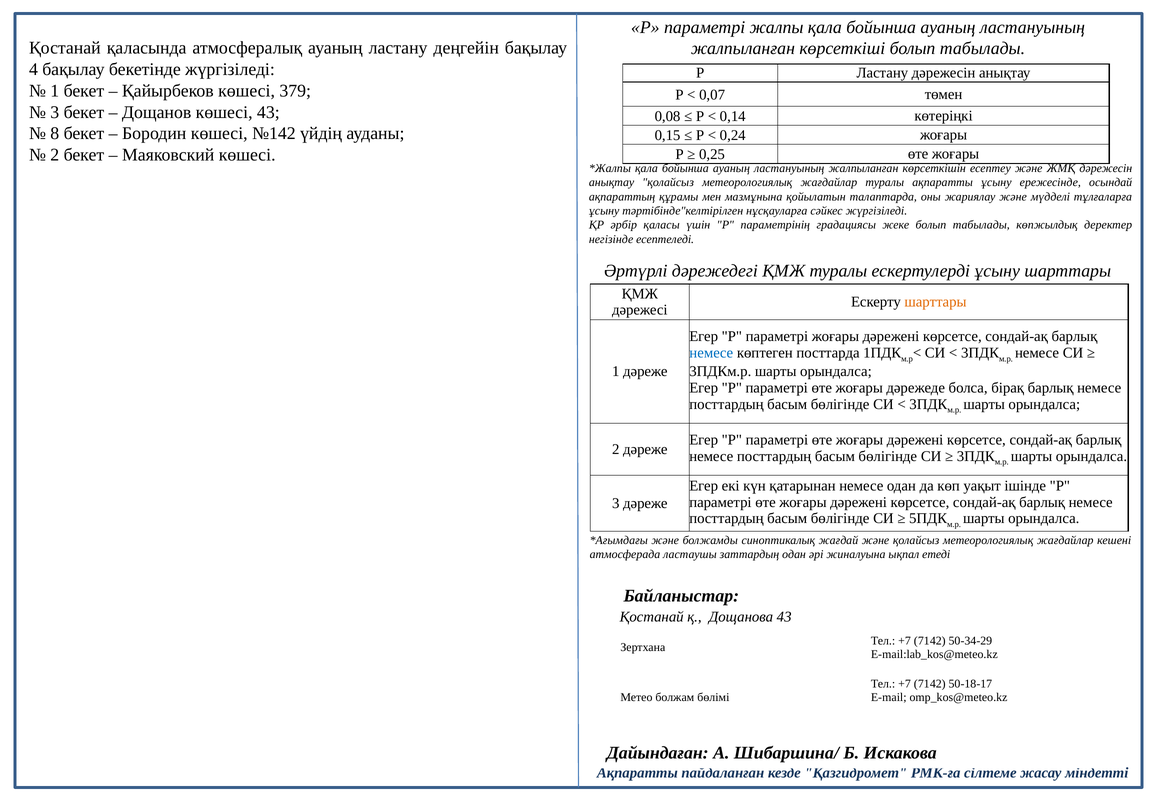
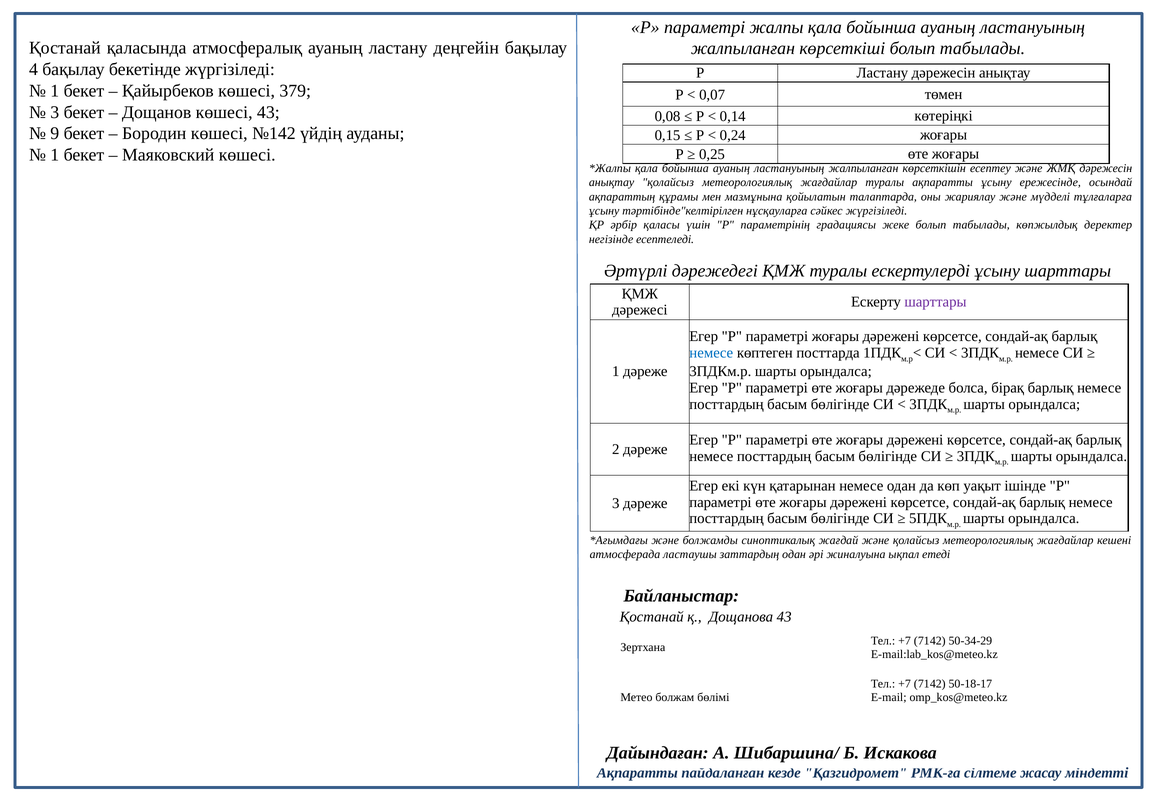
8: 8 -> 9 (55, 134)
2: 2 -> 1 (55, 155)
шарттары colour: orange -> purple (935, 302)
